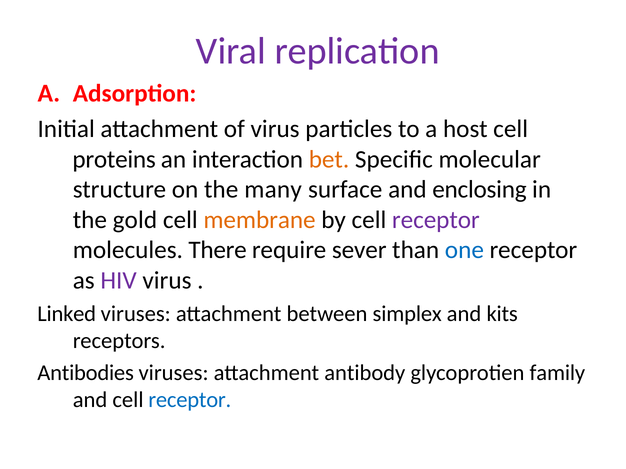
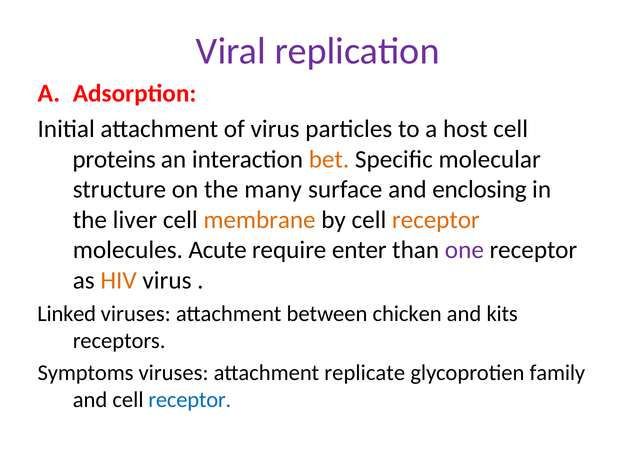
gold: gold -> liver (135, 220)
receptor colour: purple -> orange (436, 220)
There: There -> Acute (218, 250)
sever: sever -> enter (359, 250)
one colour: blue -> purple (464, 250)
HIV colour: purple -> orange (119, 281)
simplex: simplex -> chicken (407, 314)
Antibodies: Antibodies -> Symptoms (86, 373)
antibody: antibody -> replicate (365, 373)
